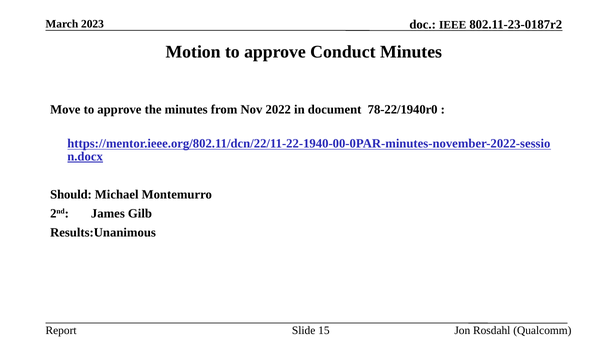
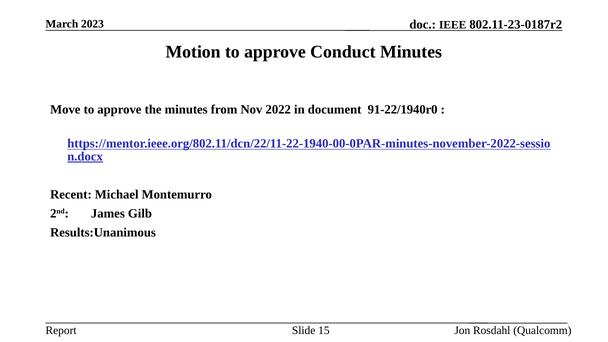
78-22/1940r0: 78-22/1940r0 -> 91-22/1940r0 (403, 110)
Should: Should -> Recent (71, 194)
